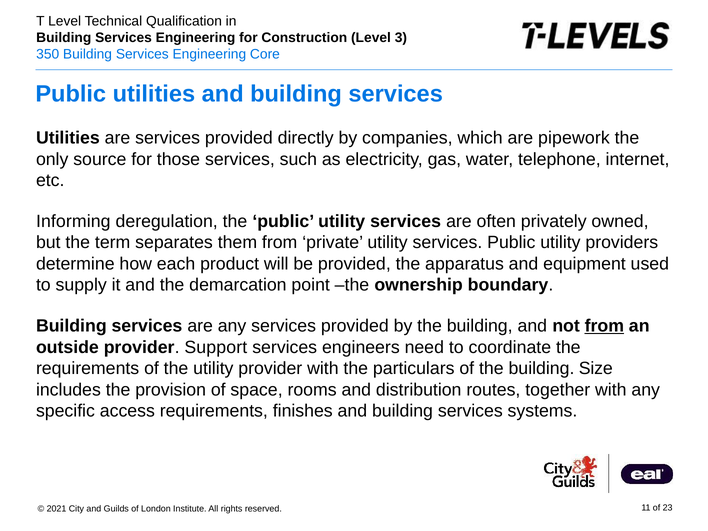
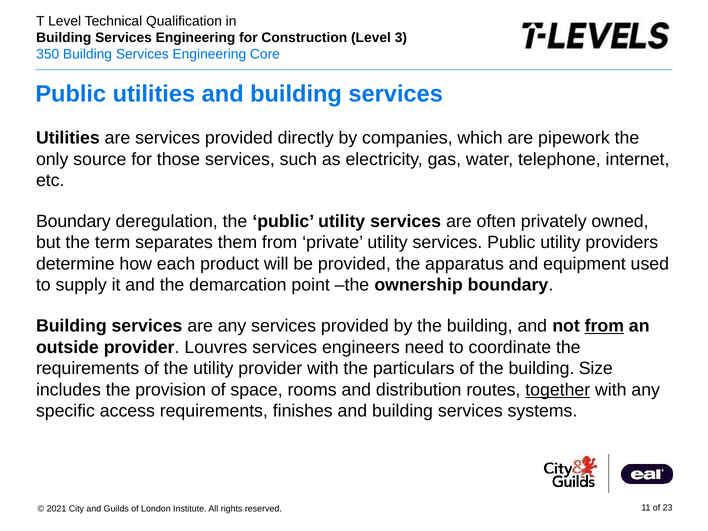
Informing: Informing -> Boundary (73, 221)
Support: Support -> Louvres (216, 347)
together underline: none -> present (558, 390)
